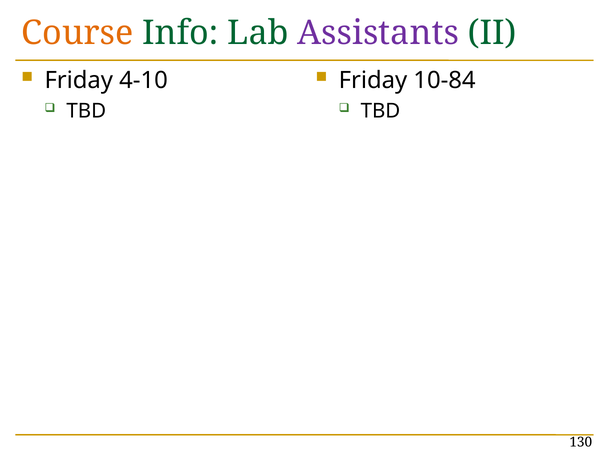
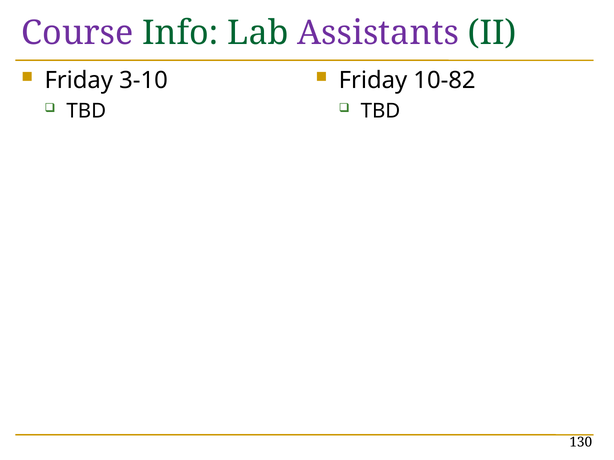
Course colour: orange -> purple (77, 33)
4-10: 4-10 -> 3-10 (143, 80)
10-84: 10-84 -> 10-82 (445, 80)
